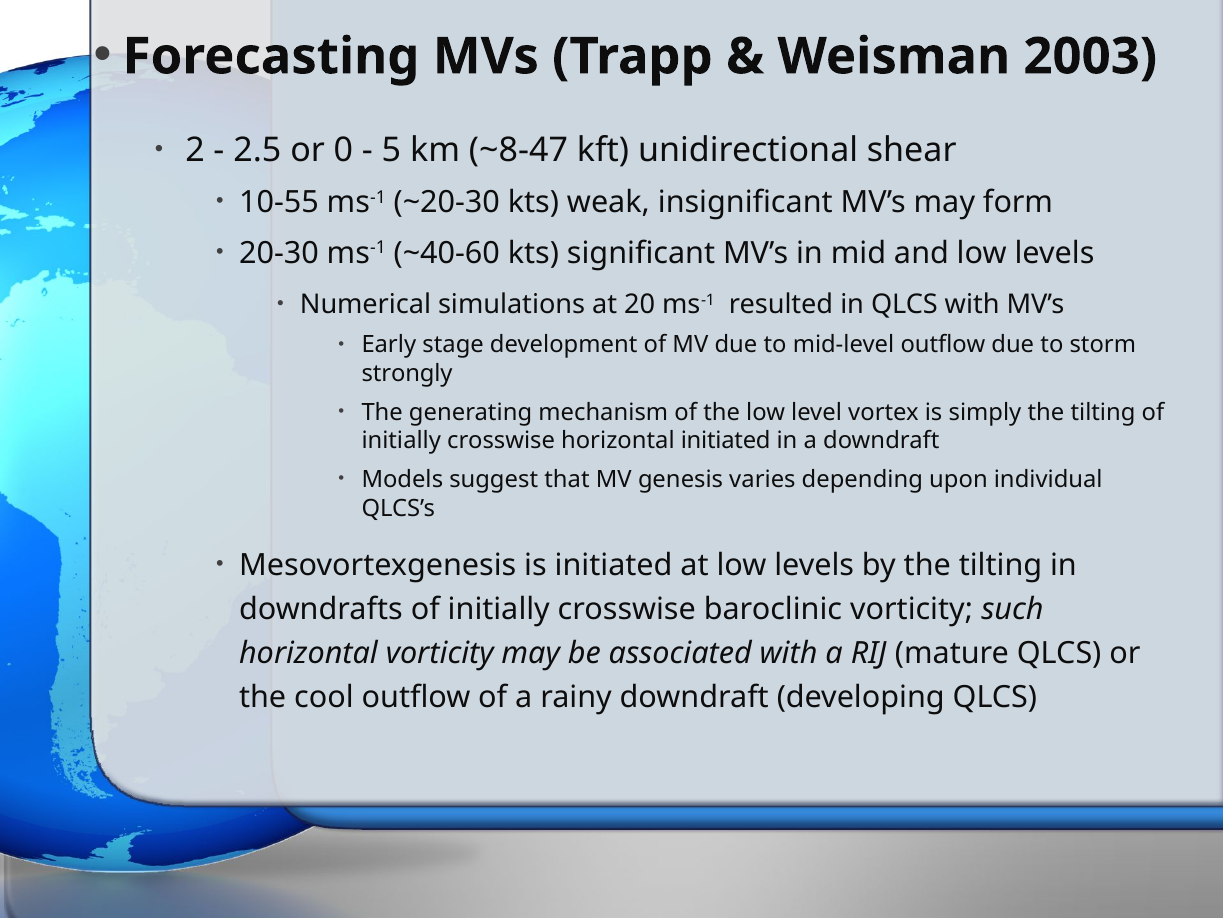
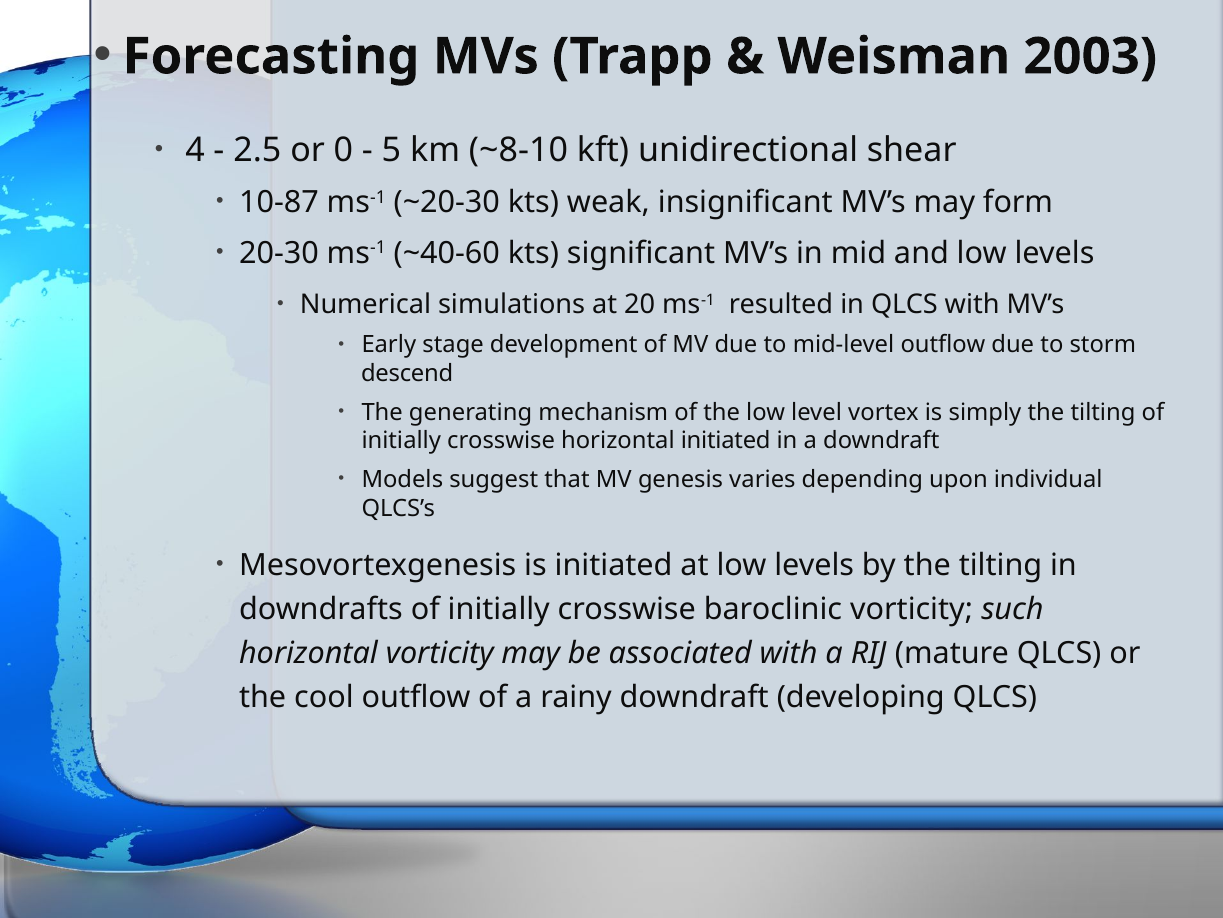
2: 2 -> 4 (195, 151)
~8-47: ~8-47 -> ~8-10 (518, 151)
10-55: 10-55 -> 10-87 (279, 203)
strongly: strongly -> descend (407, 373)
